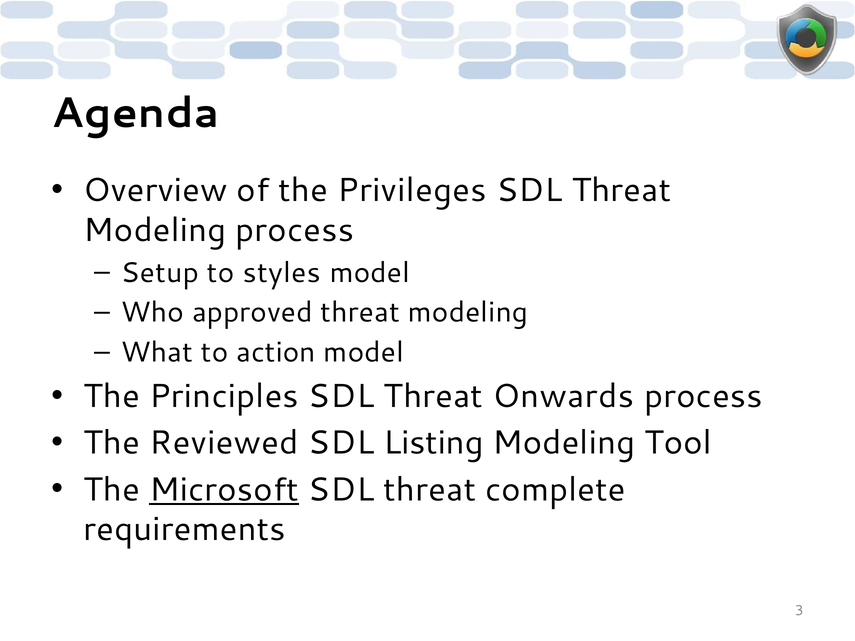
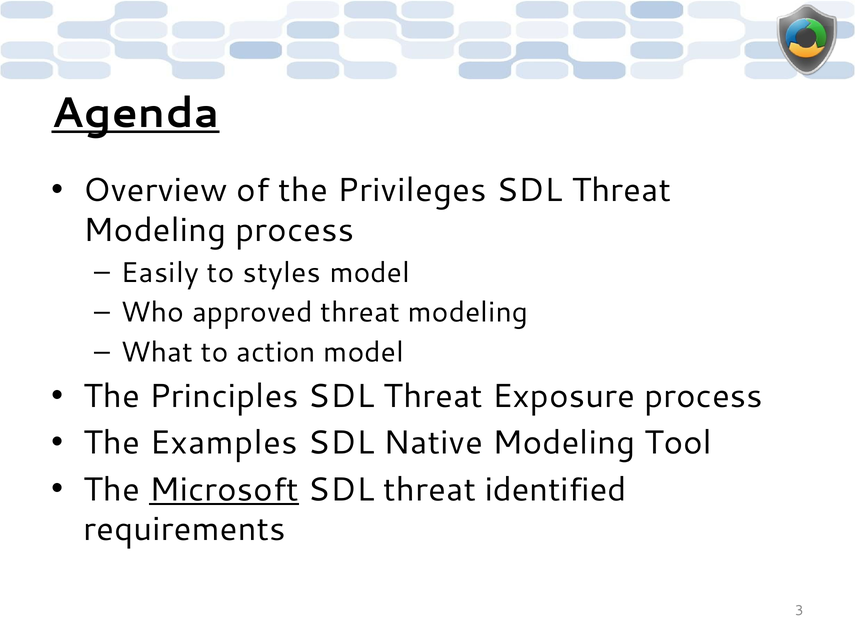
Agenda underline: none -> present (135, 113)
Setup: Setup -> Easily (160, 273)
Onwards: Onwards -> Exposure (564, 397)
Reviewed: Reviewed -> Examples (224, 443)
Listing: Listing -> Native (433, 443)
complete: complete -> identified (556, 490)
